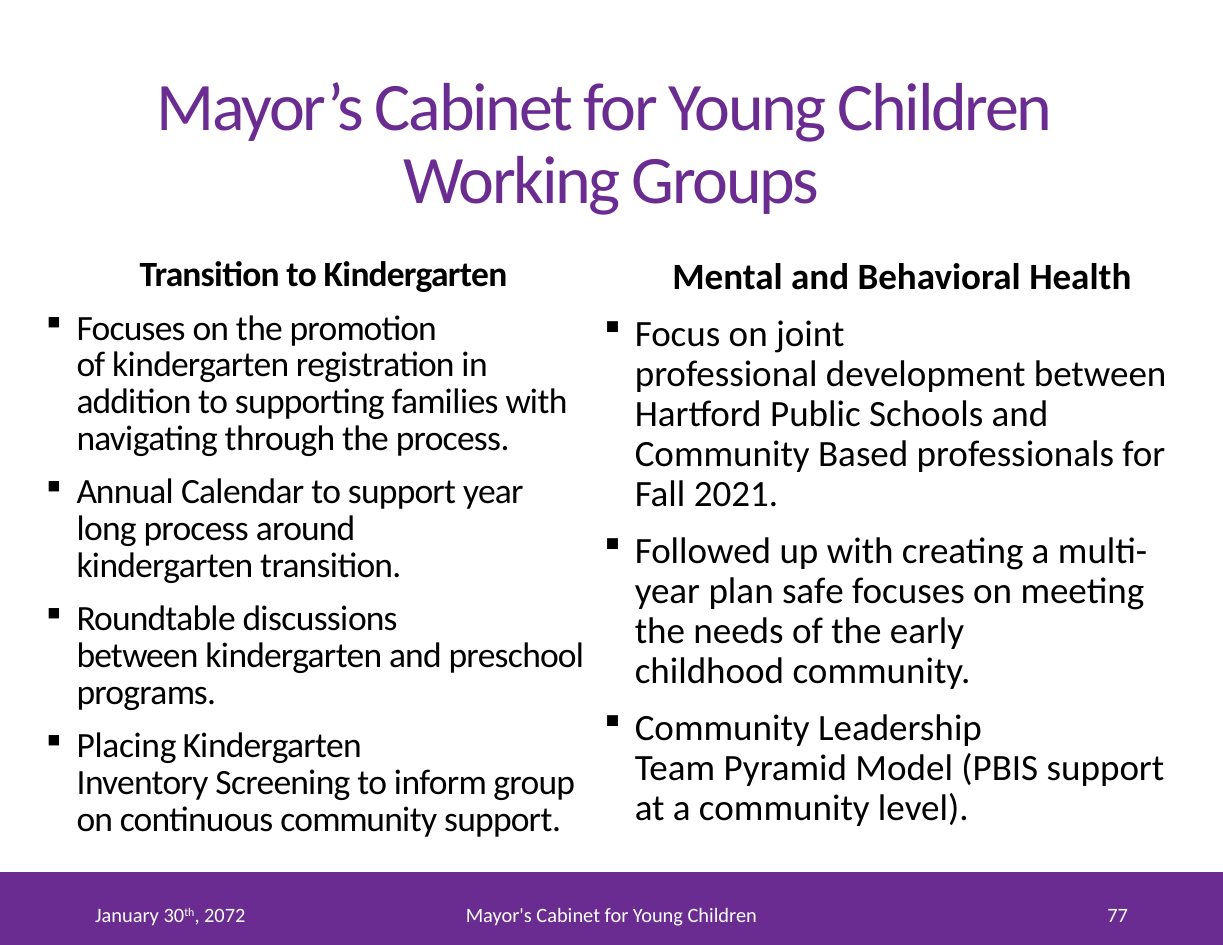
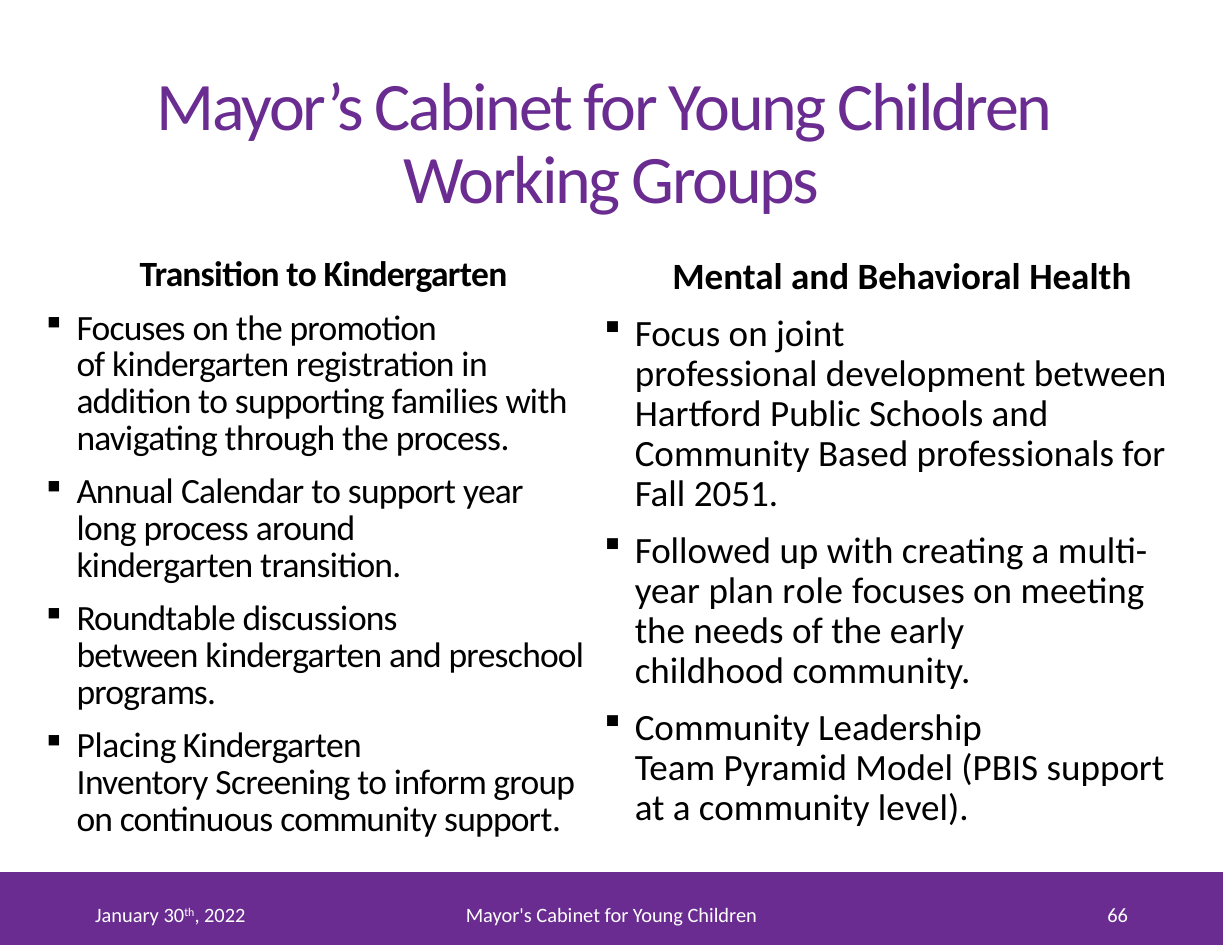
2021: 2021 -> 2051 (731, 494)
safe: safe -> role (813, 591)
77: 77 -> 66 (1118, 915)
2072: 2072 -> 2022 (225, 916)
